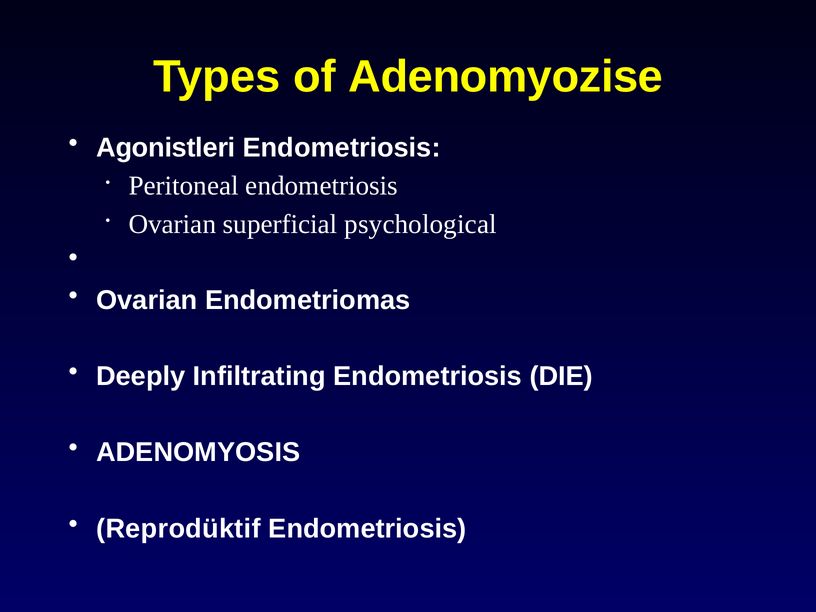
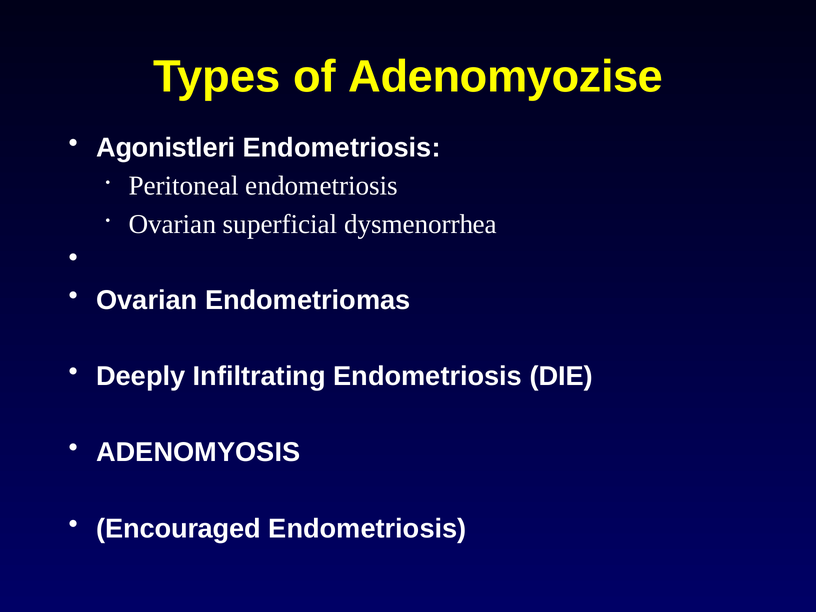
psychological: psychological -> dysmenorrhea (421, 224)
Reprodüktif: Reprodüktif -> Encouraged (179, 529)
